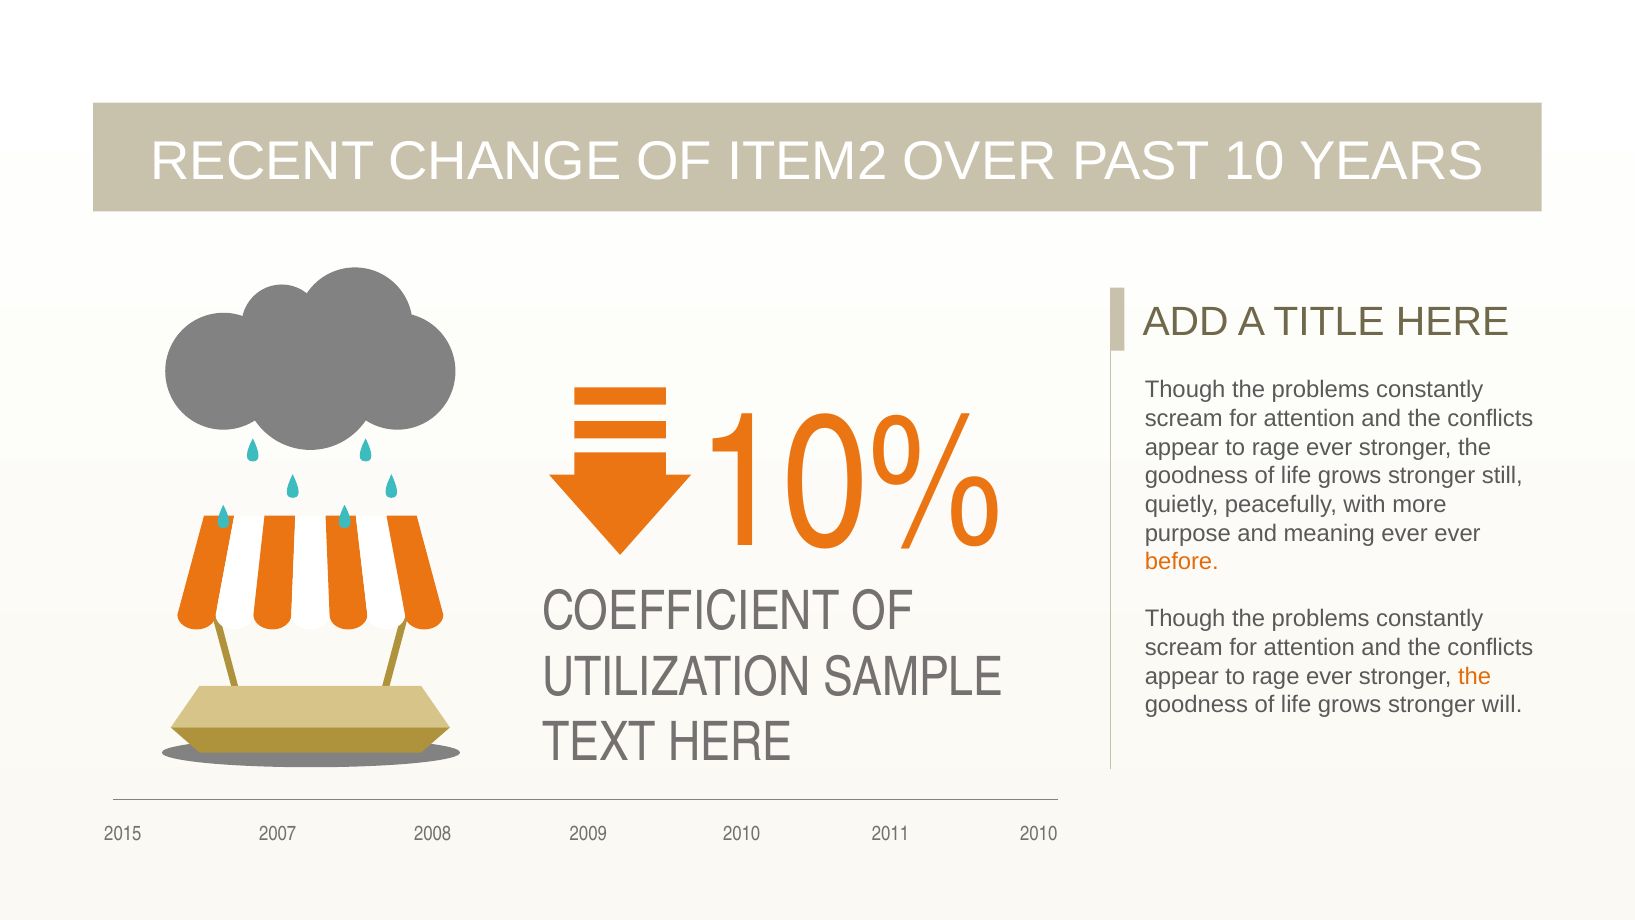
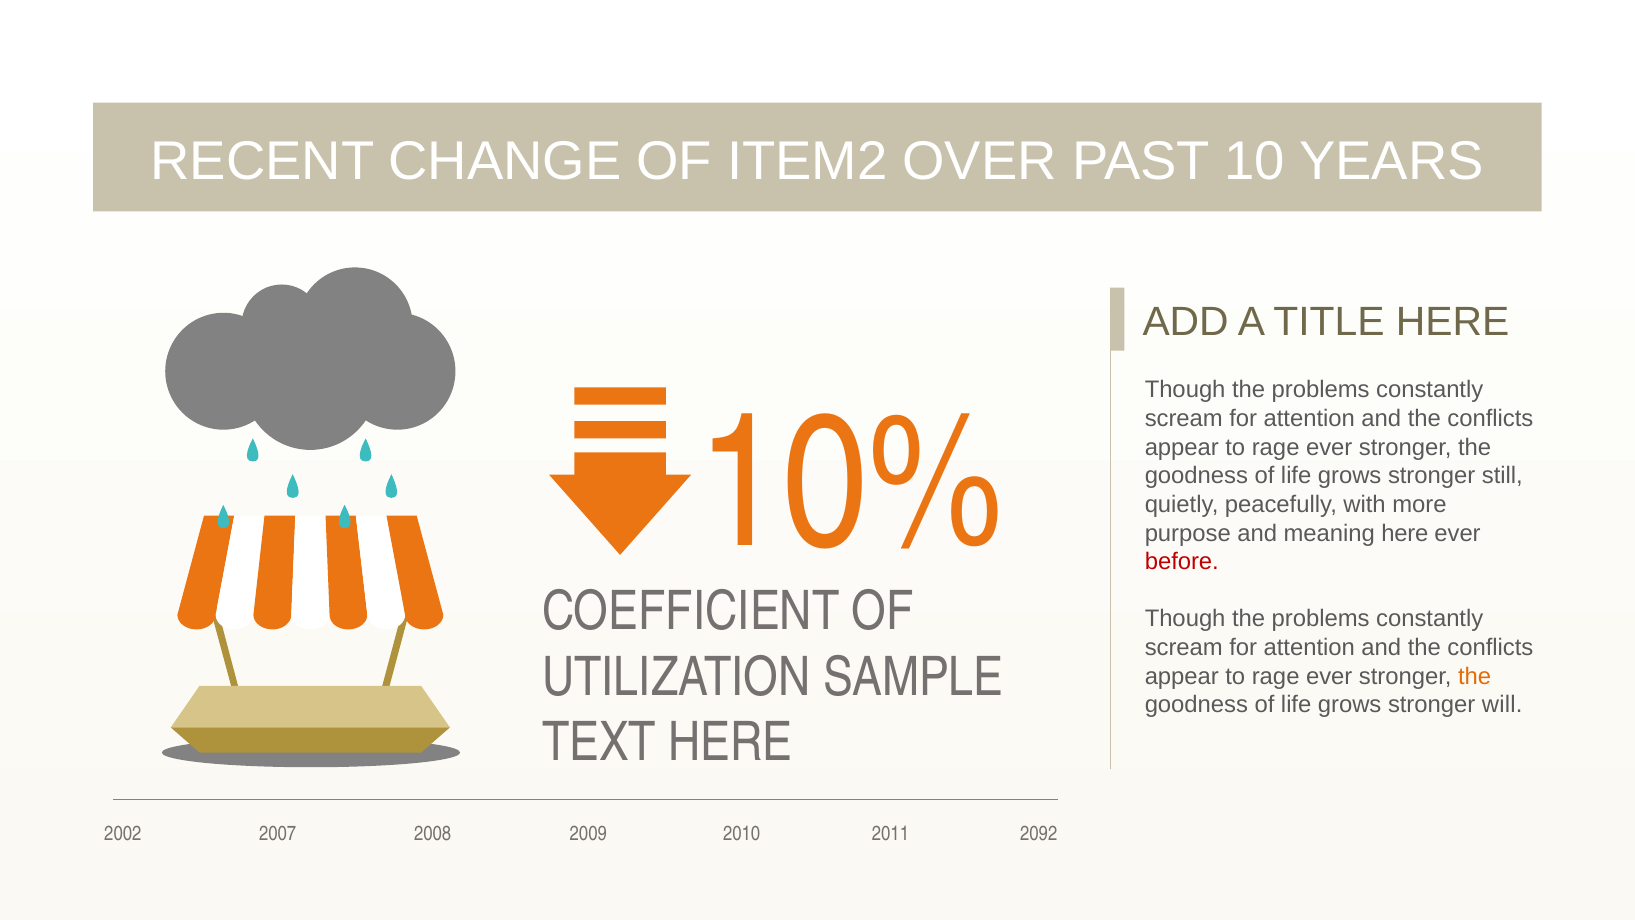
meaning ever: ever -> here (1405, 533)
before colour: orange -> red (1182, 562)
2015: 2015 -> 2002 (123, 834)
2011 2010: 2010 -> 2092 (1039, 834)
